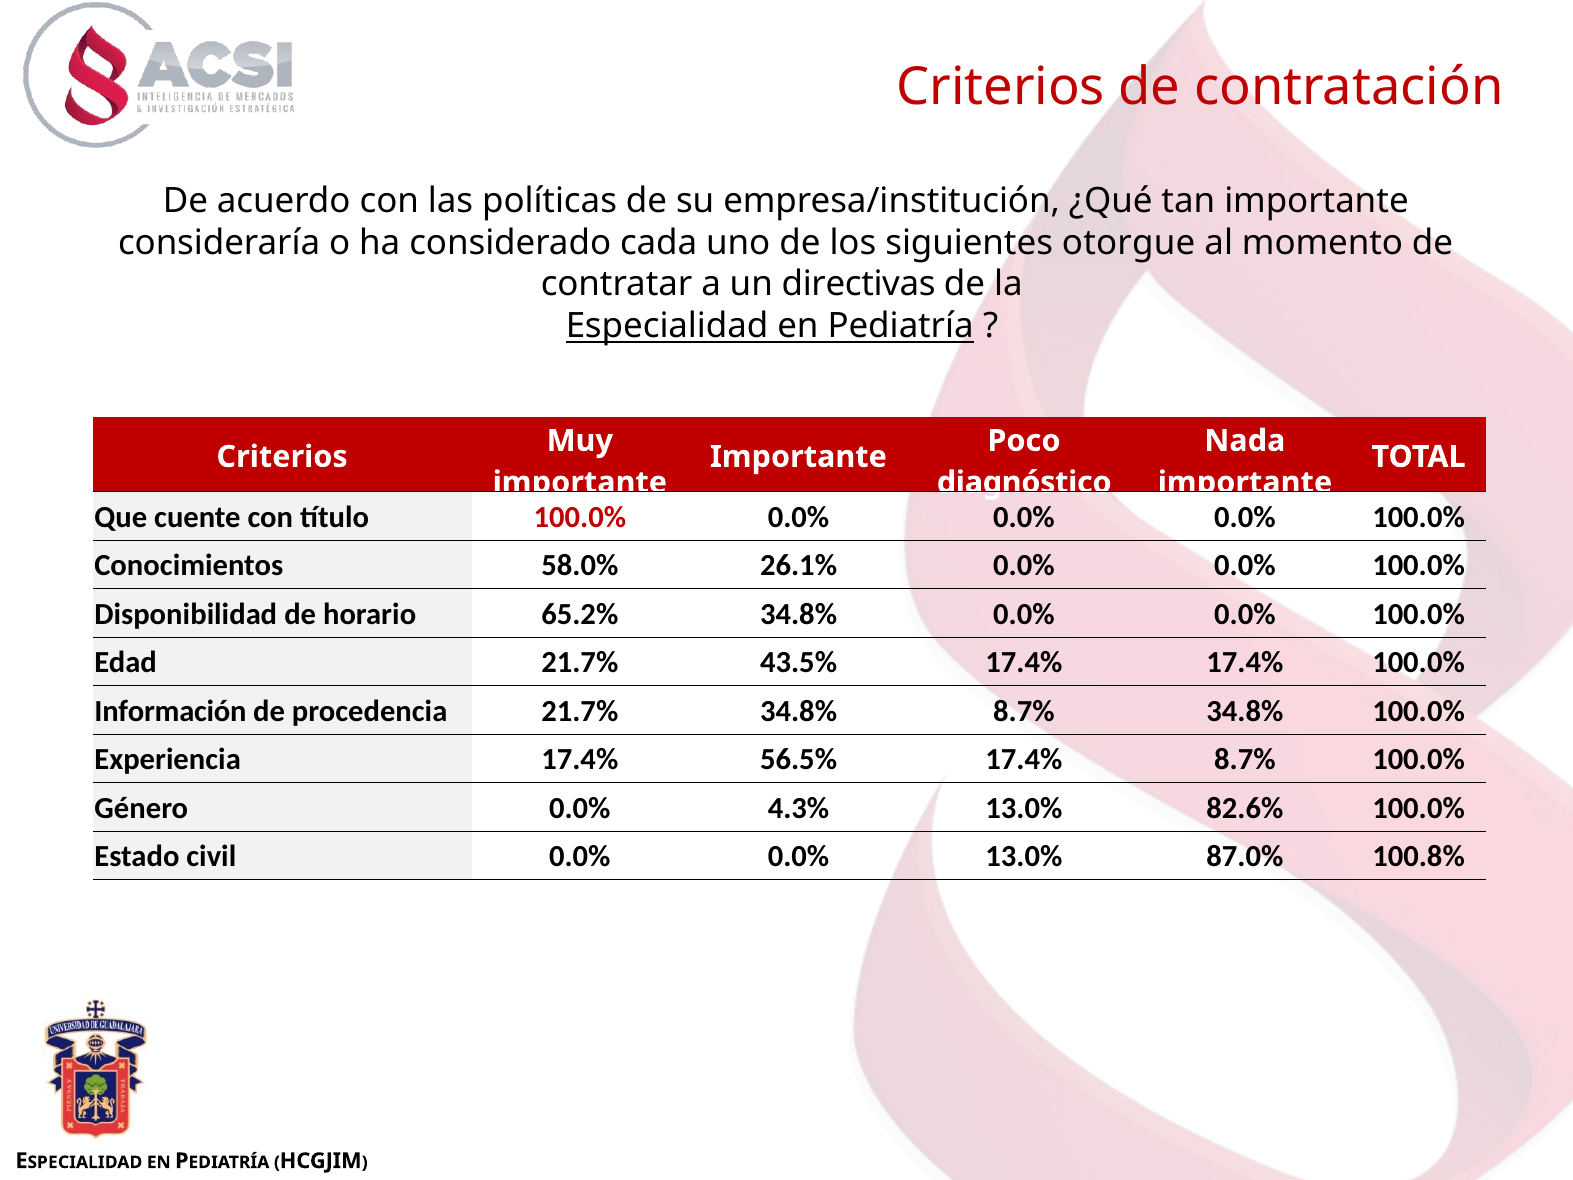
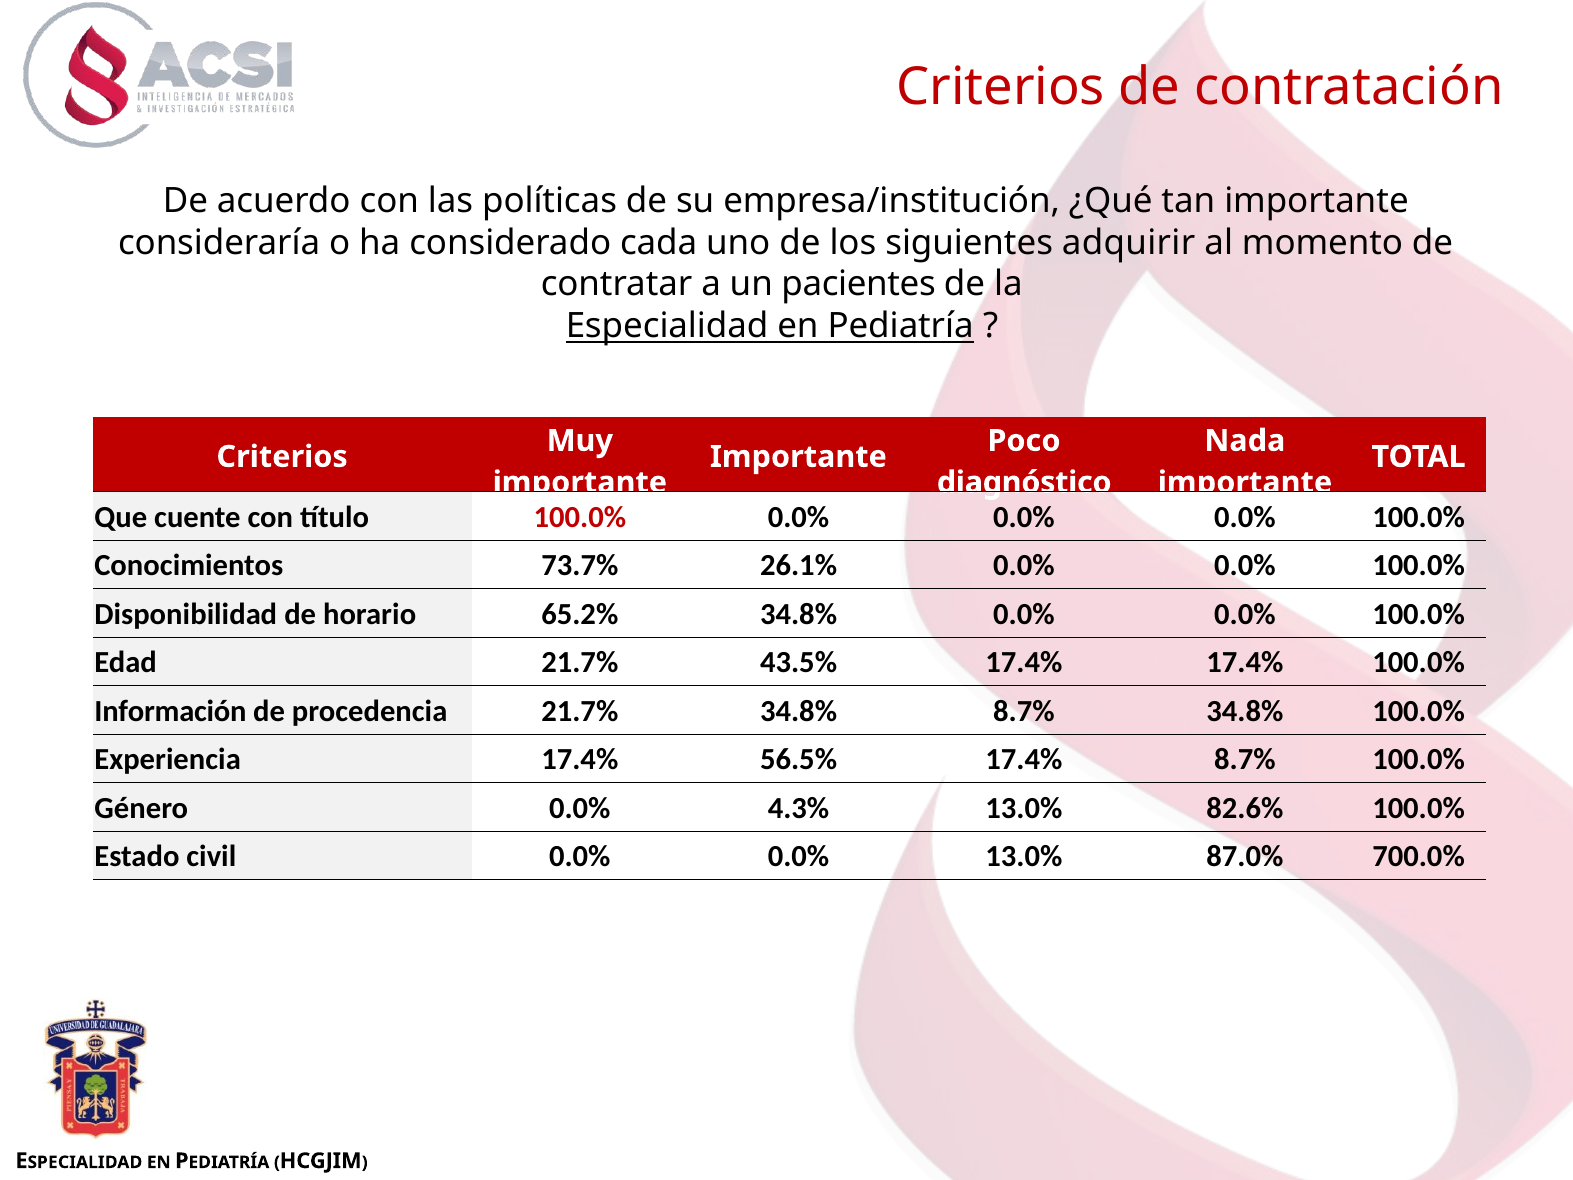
otorgue: otorgue -> adquirir (1129, 242)
directivas: directivas -> pacientes (859, 284)
58.0%: 58.0% -> 73.7% (580, 566)
100.8%: 100.8% -> 700.0% (1419, 856)
